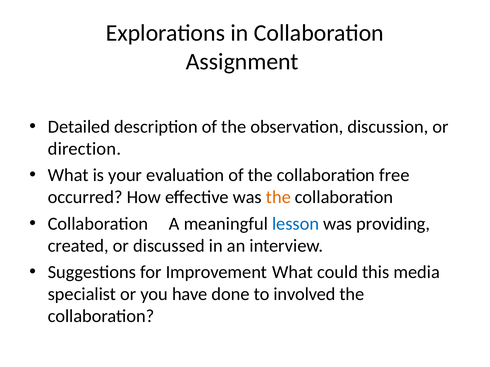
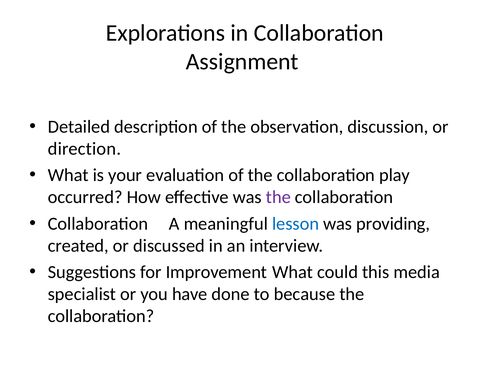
free: free -> play (394, 175)
the colour: orange -> purple (278, 198)
involved: involved -> because (304, 295)
